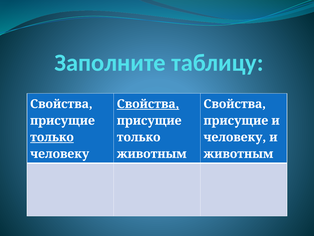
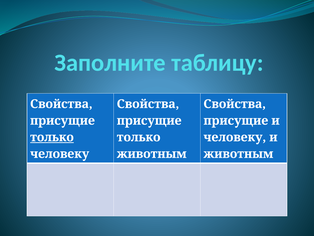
Свойства underline: present -> none (148, 104)
